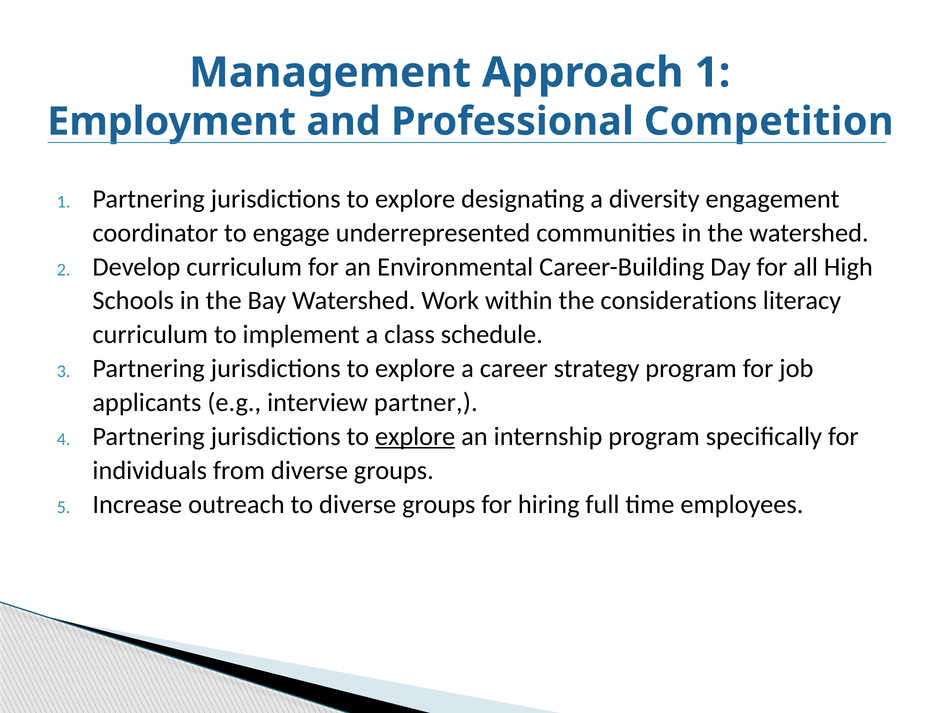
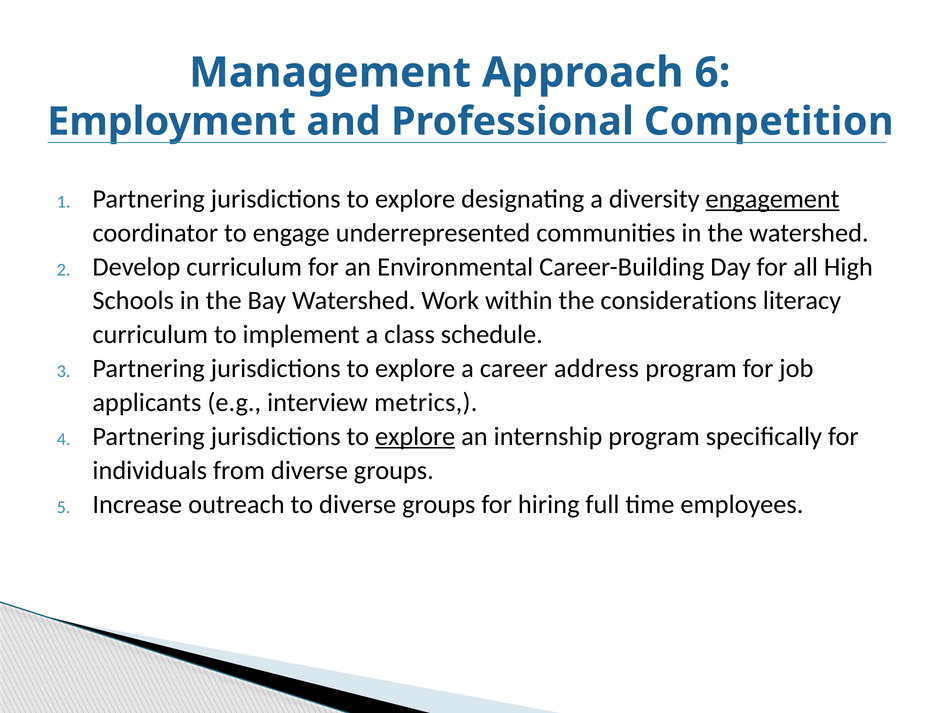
Approach 1: 1 -> 6 (713, 73)
engagement underline: none -> present (773, 199)
strategy: strategy -> address (596, 368)
partner: partner -> metrics (426, 402)
